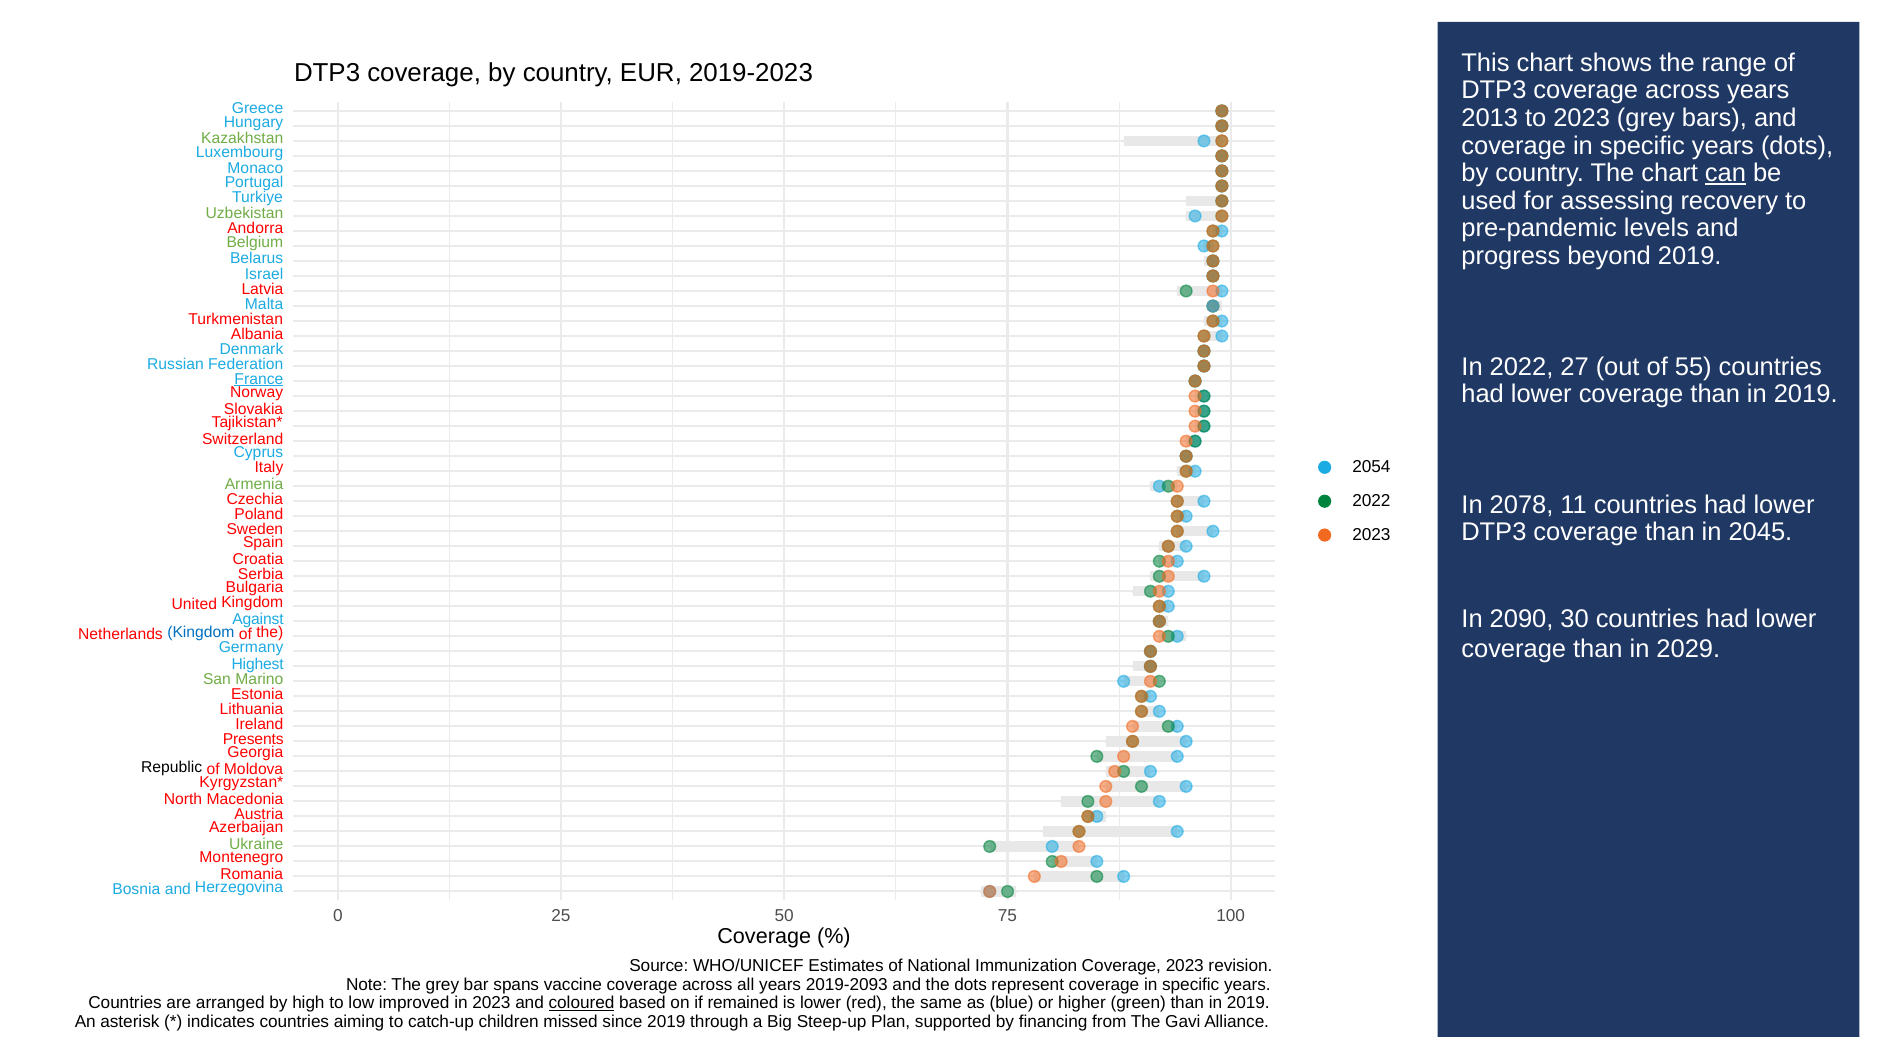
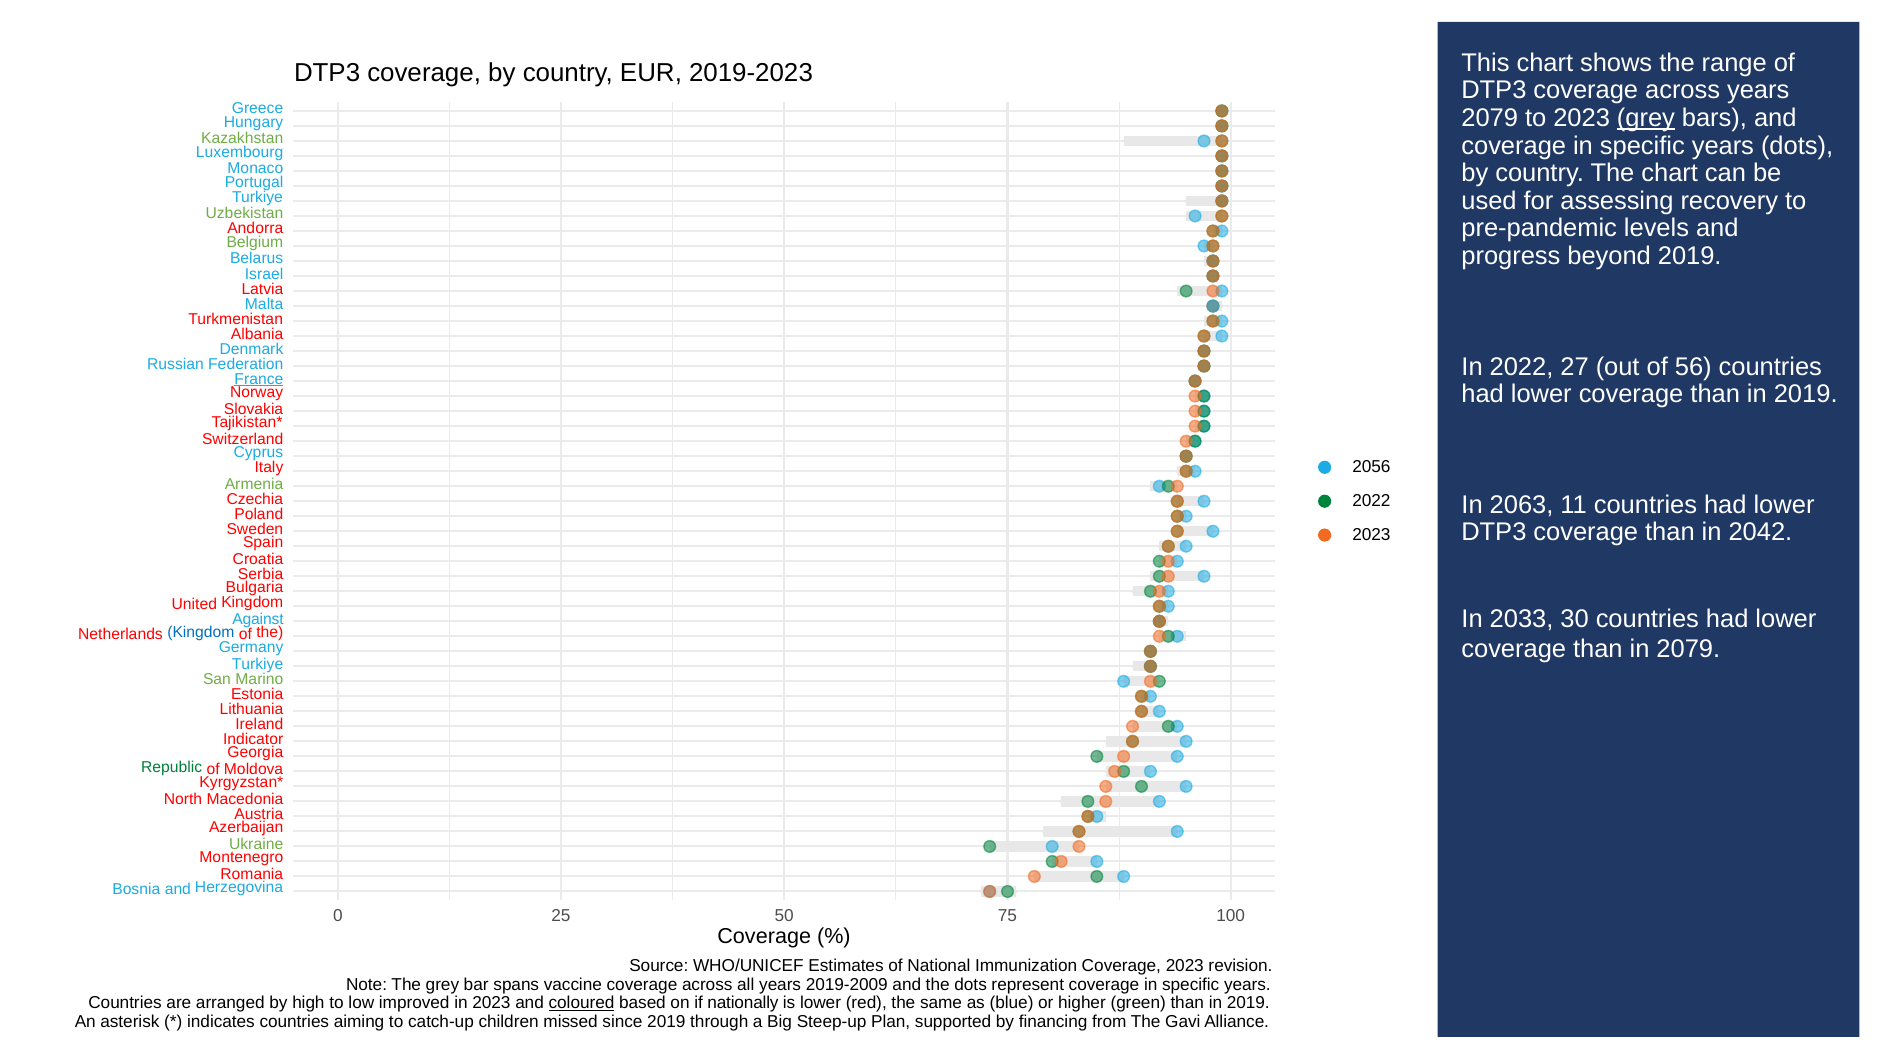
2013: 2013 -> 2079 (1490, 118)
grey underline: none -> present (1646, 118)
can underline: present -> none (1726, 173)
55: 55 -> 56 (1693, 367)
2054: 2054 -> 2056 (1371, 467)
2078: 2078 -> 2063 (1522, 505)
2045: 2045 -> 2042 (1760, 533)
2090: 2090 -> 2033 (1522, 619)
in 2029: 2029 -> 2079 (1688, 650)
Highest: Highest -> Turkiye (258, 664)
Presents: Presents -> Indicator (253, 739)
Republic colour: black -> green (172, 768)
2019-2093: 2019-2093 -> 2019-2009 (847, 985)
remained: remained -> nationally (743, 1003)
